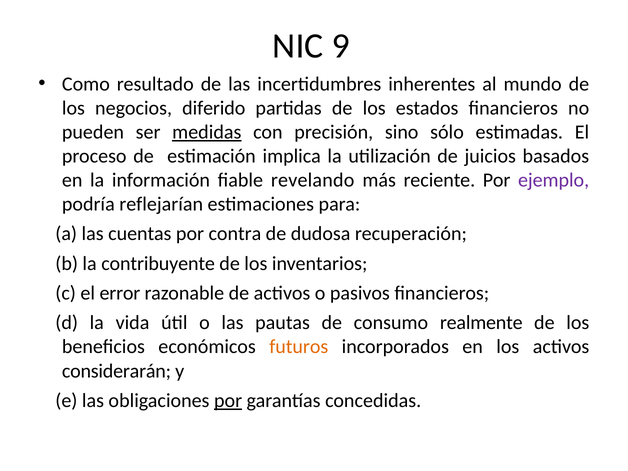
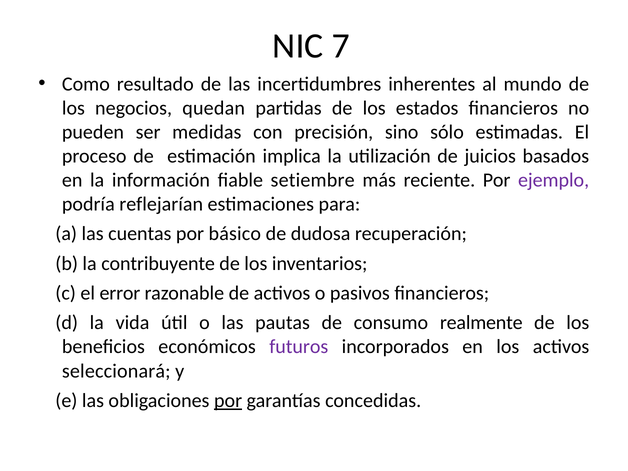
9: 9 -> 7 (341, 46)
diferido: diferido -> quedan (214, 108)
medidas underline: present -> none (207, 132)
revelando: revelando -> setiembre (313, 180)
contra: contra -> básico (235, 234)
futuros colour: orange -> purple (299, 347)
considerarán: considerarán -> seleccionará (116, 371)
